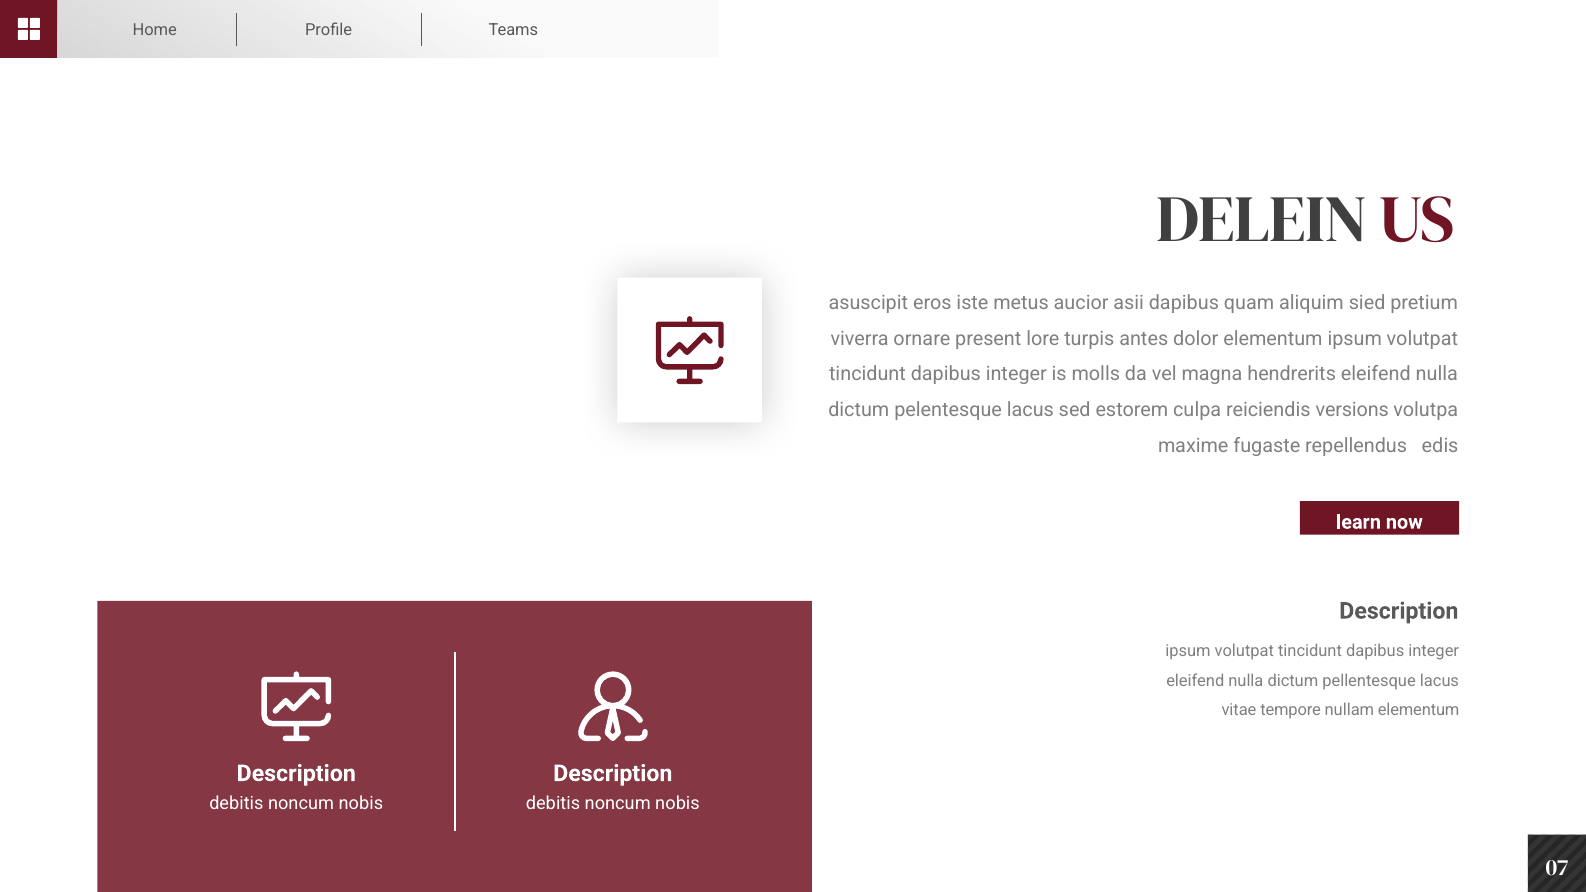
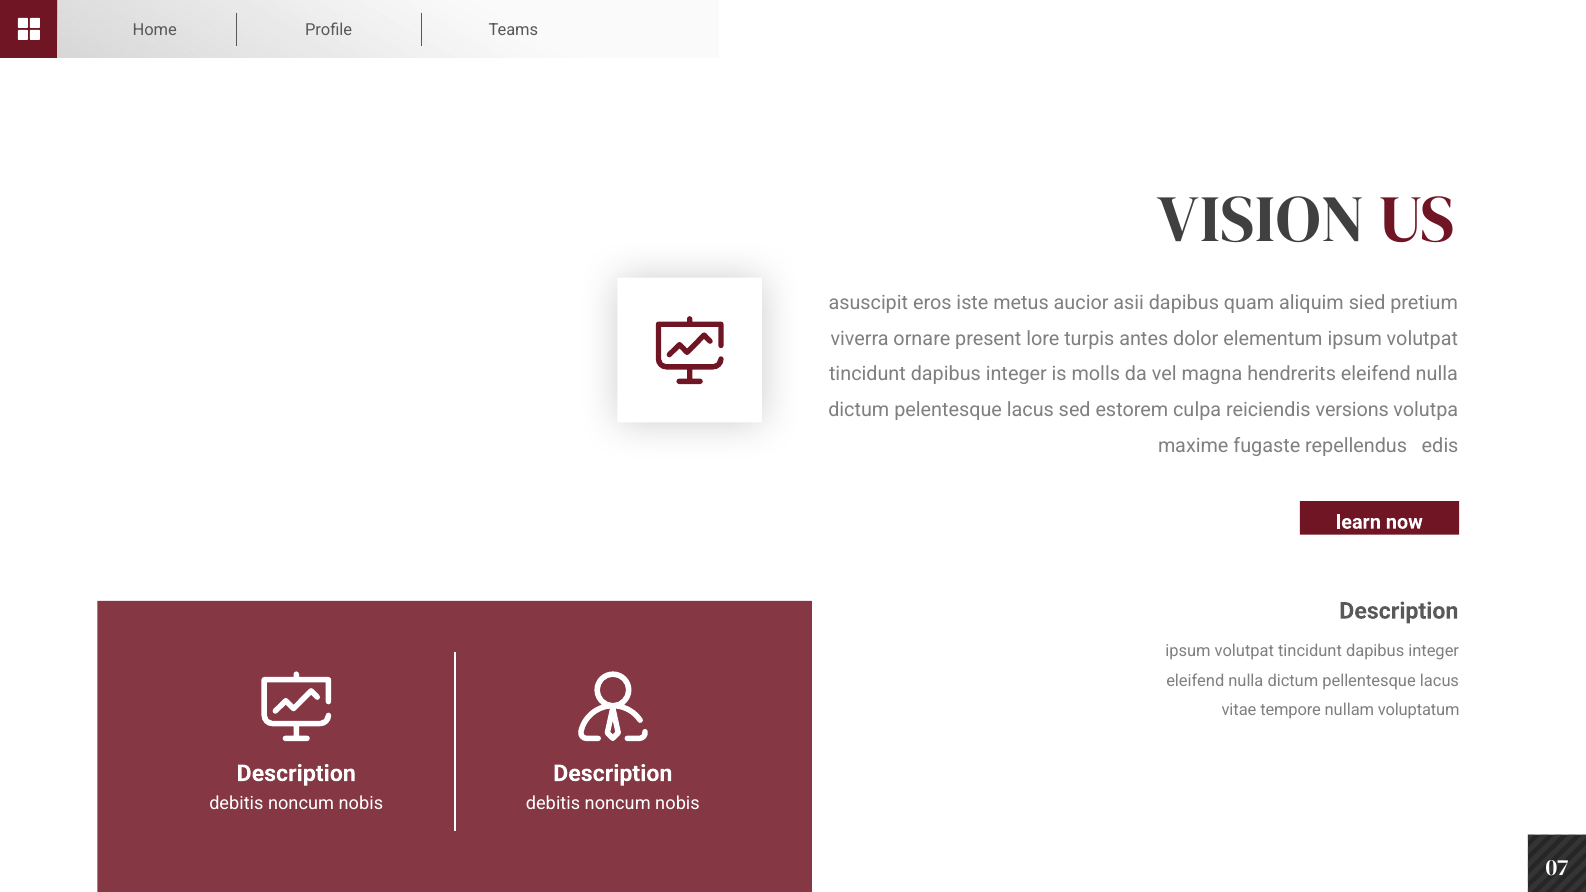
DELEIN: DELEIN -> VISION (1261, 220)
nullam elementum: elementum -> voluptatum (1419, 710)
